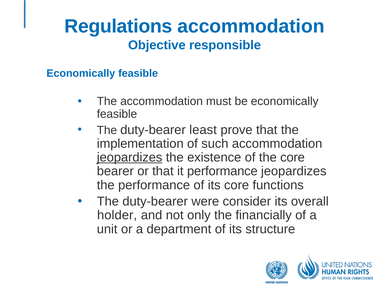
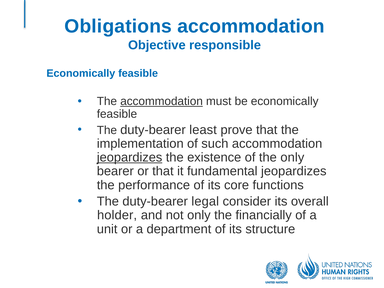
Regulations: Regulations -> Obligations (118, 26)
accommodation underline: none -> present (162, 101)
the core: core -> only (292, 157)
it performance: performance -> fundamental (222, 171)
were: were -> legal (205, 201)
